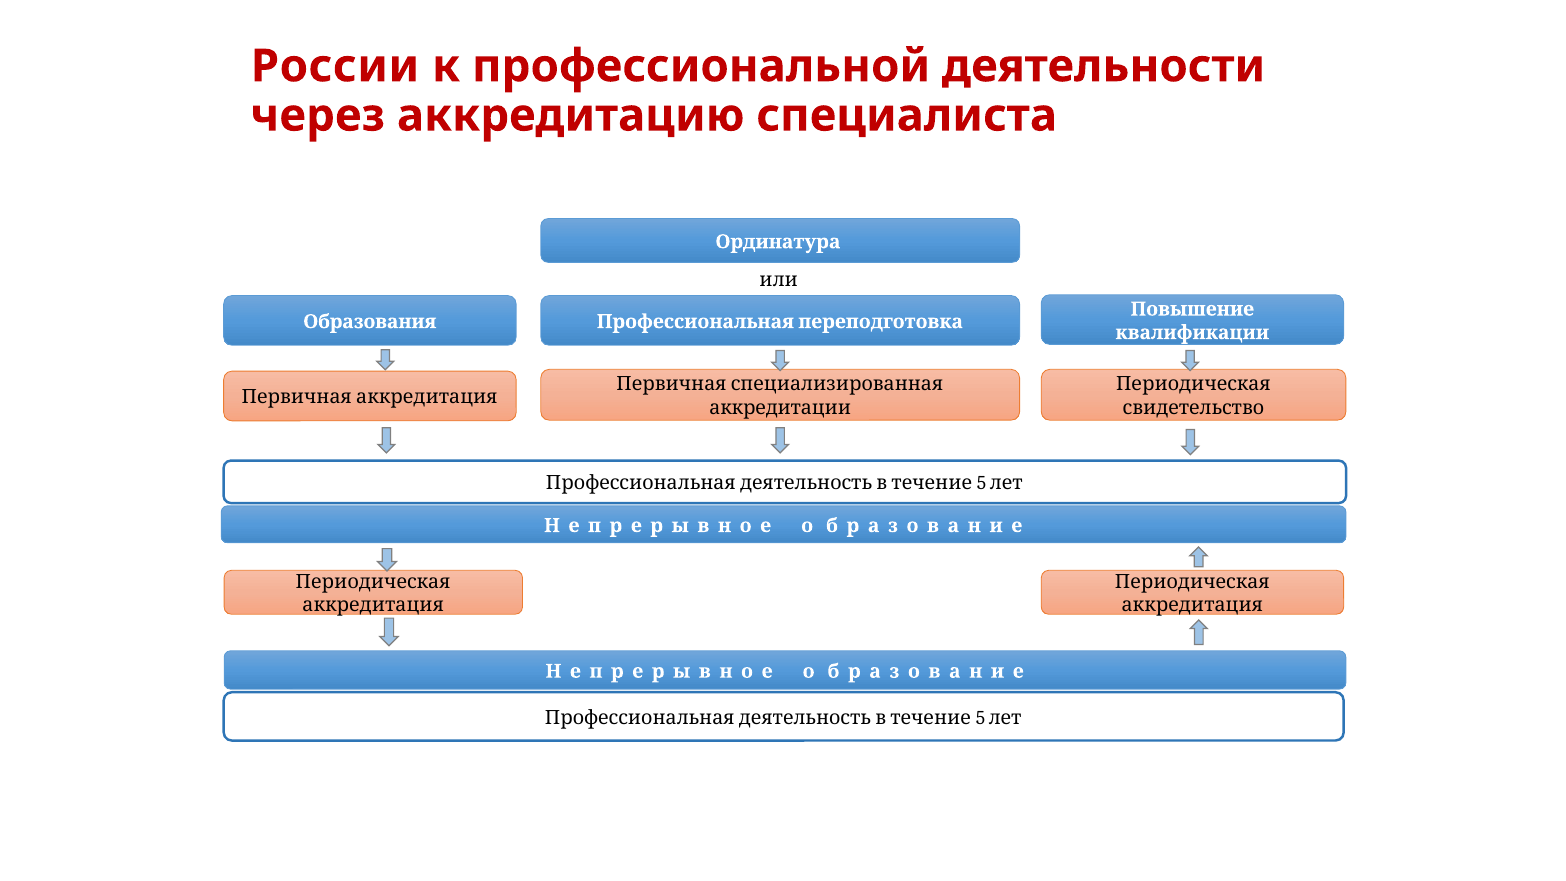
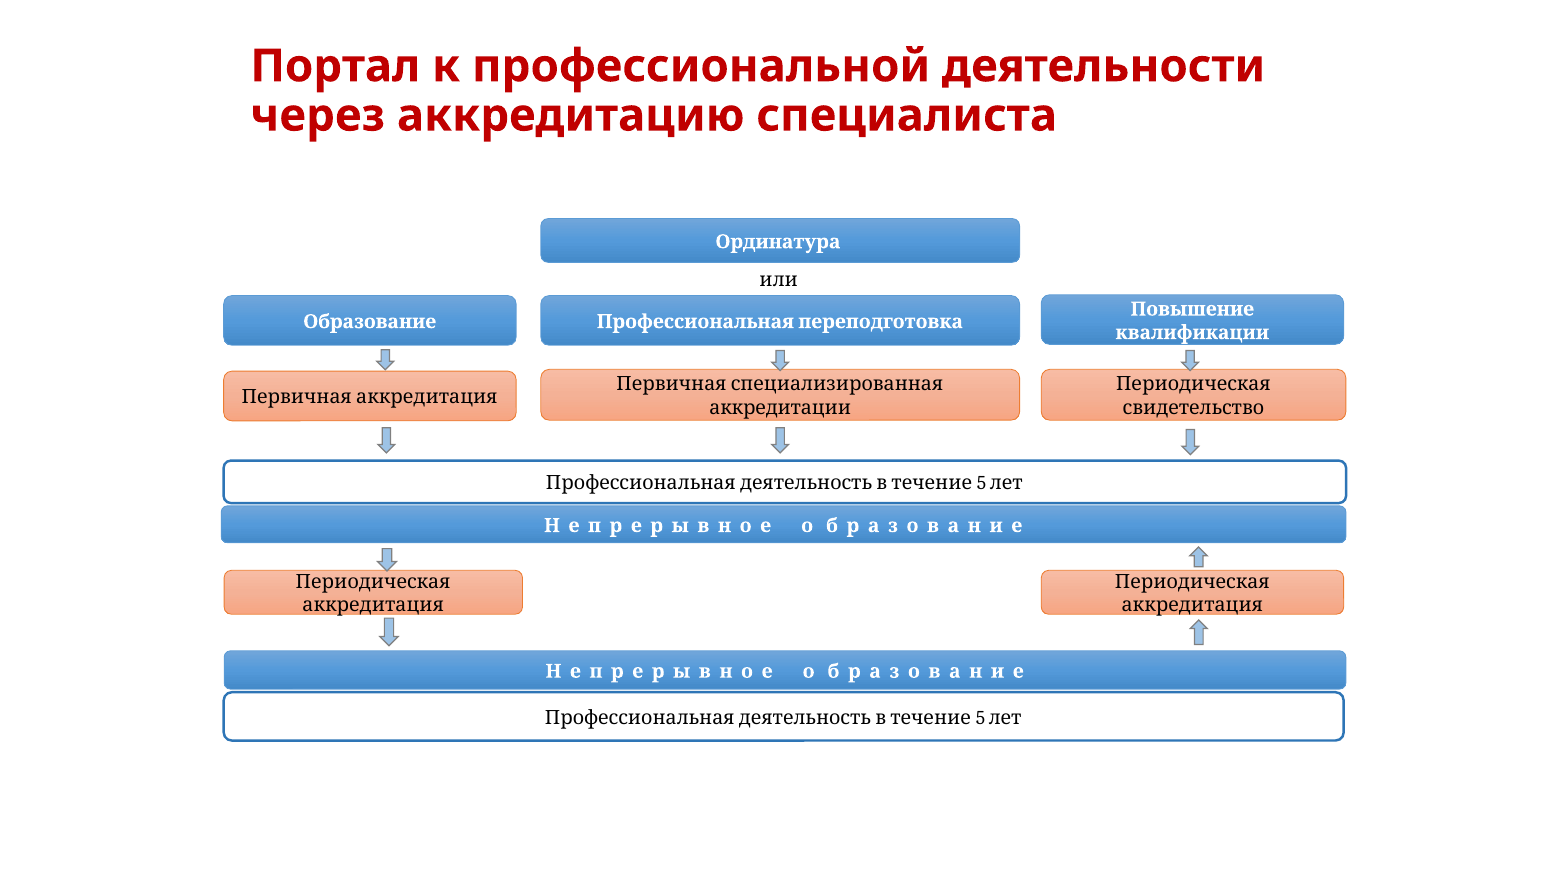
России: России -> Портал (335, 66)
Образования: Образования -> Образование (370, 322)
